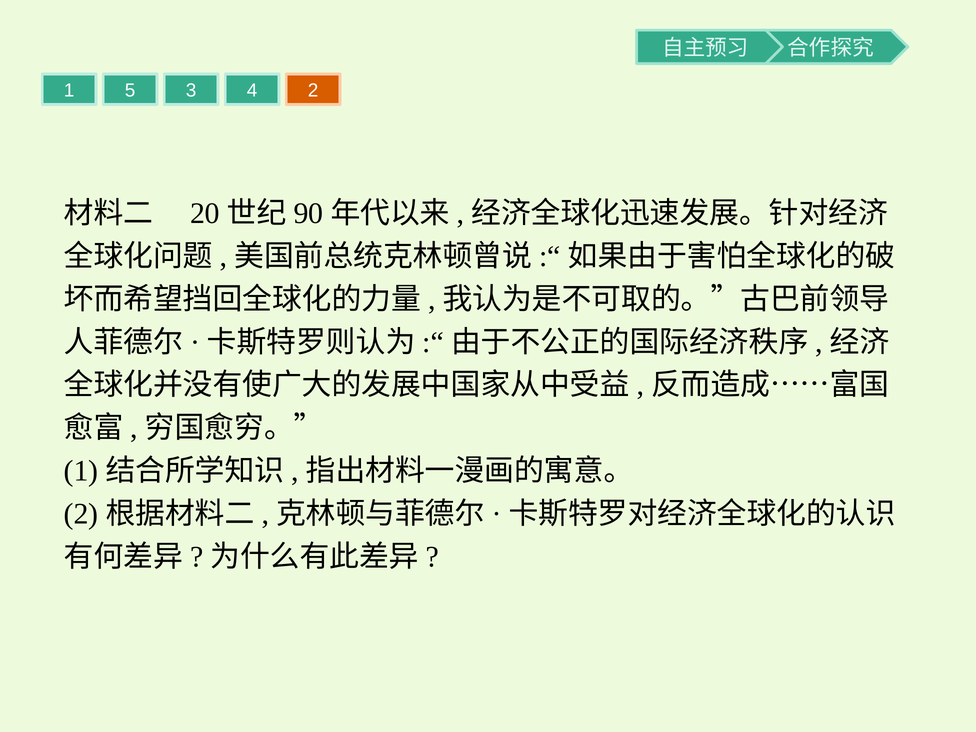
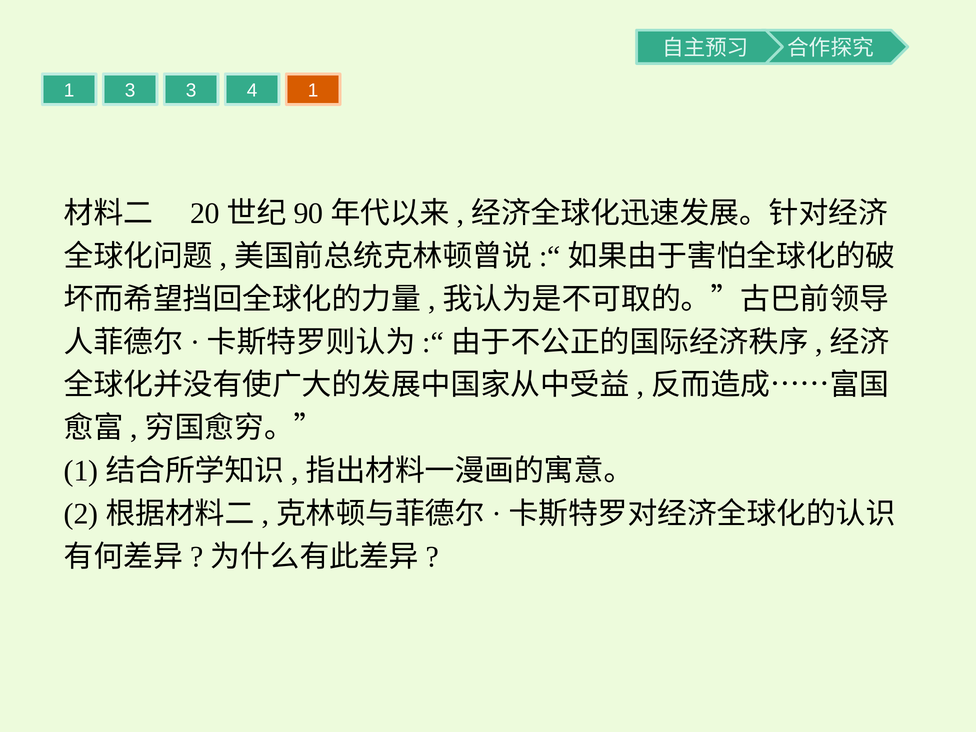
1 5: 5 -> 3 (130, 91)
4 2: 2 -> 1 (313, 91)
